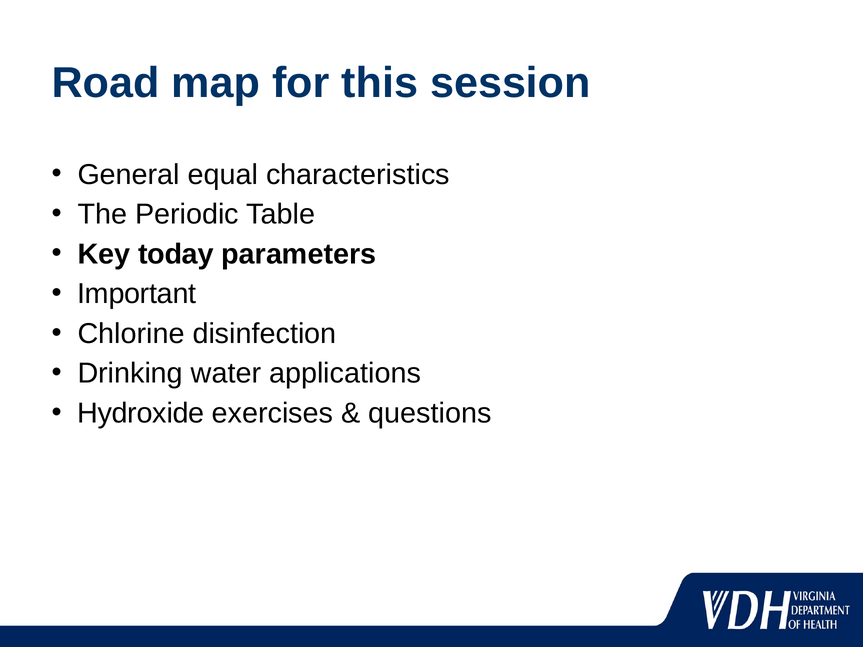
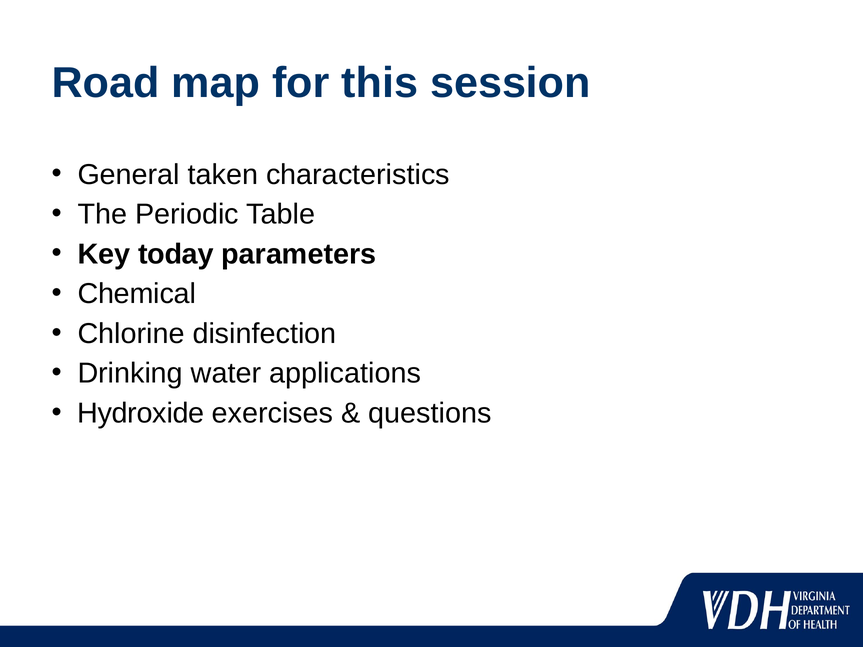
equal: equal -> taken (223, 175)
Important: Important -> Chemical (137, 294)
